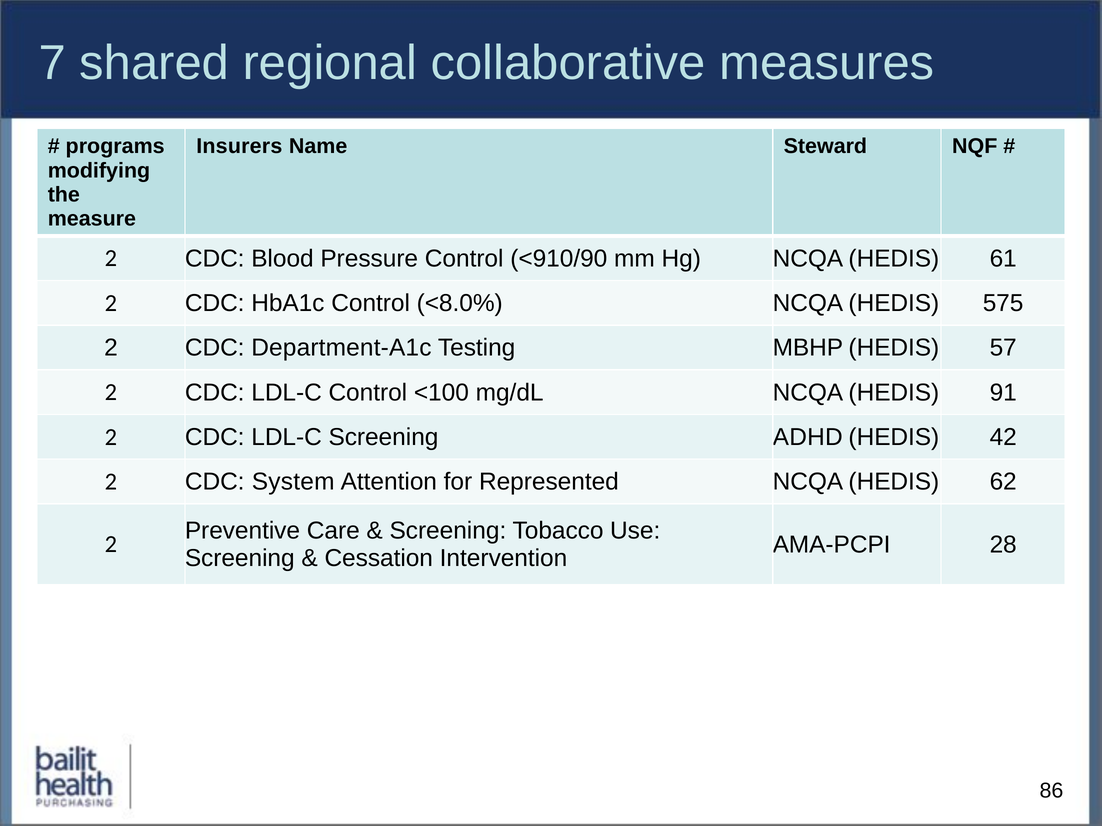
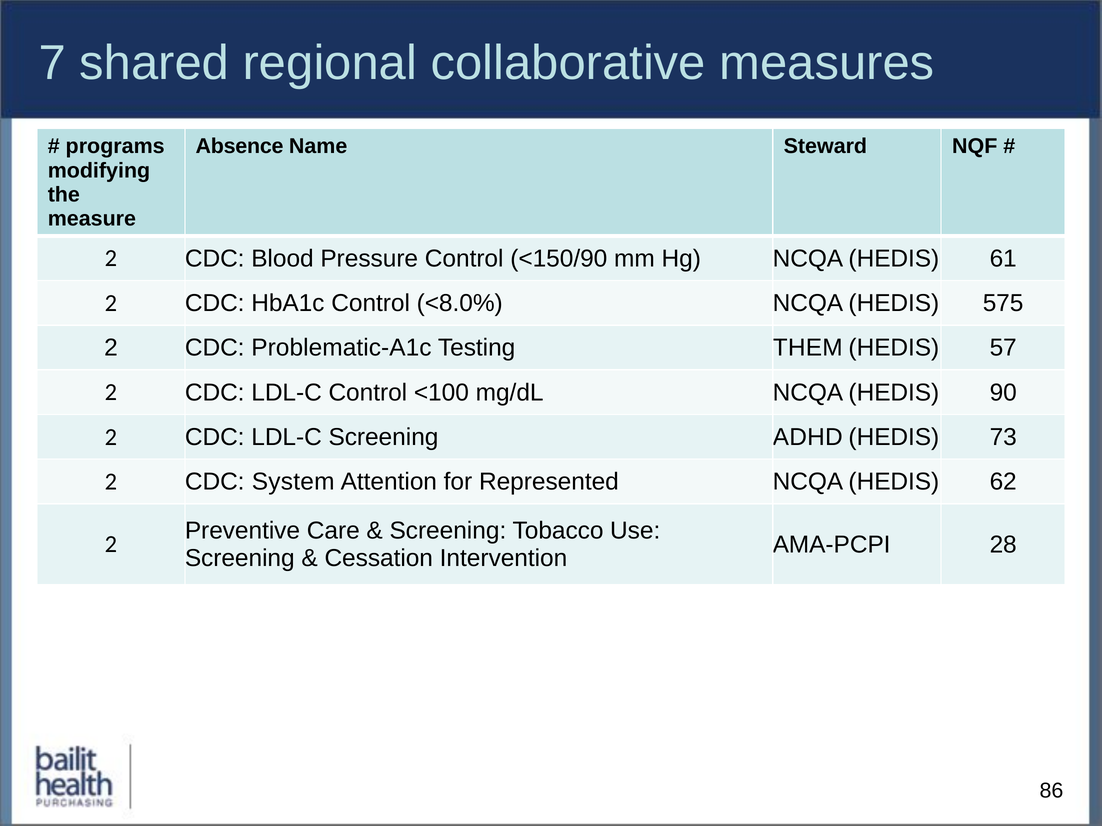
Insurers: Insurers -> Absence (240, 146)
<910/90: <910/90 -> <150/90 (559, 259)
Department-A1c: Department-A1c -> Problematic-A1c (341, 348)
MBHP: MBHP -> THEM (808, 348)
91: 91 -> 90 (1003, 393)
42: 42 -> 73 (1003, 437)
